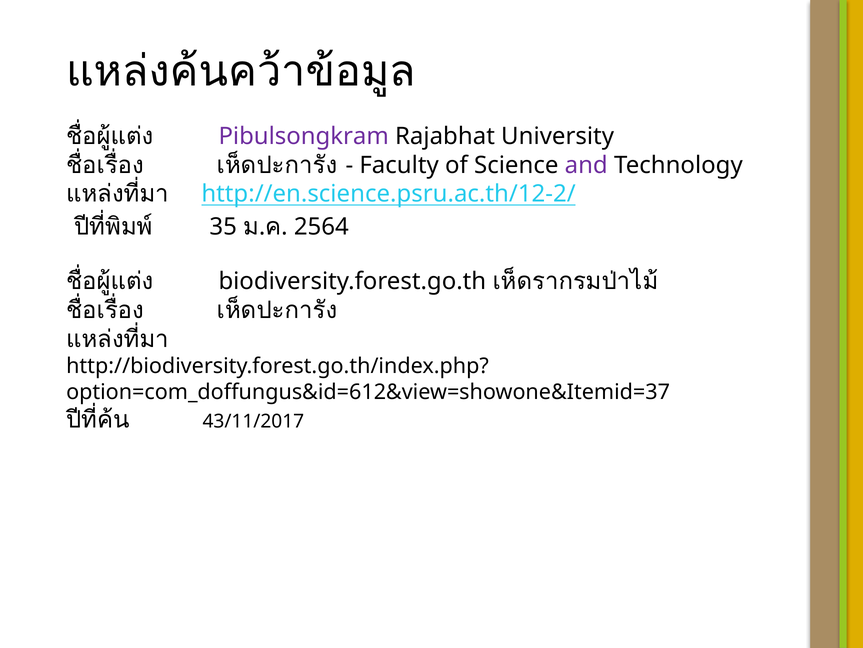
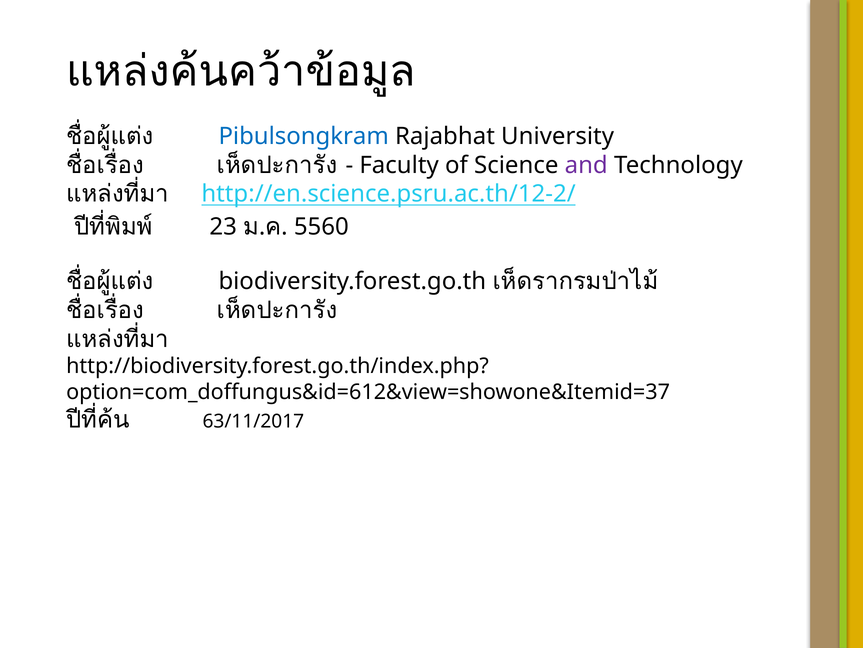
Pibulsongkram colour: purple -> blue (304, 136)
35: 35 -> 23 (223, 227)
2564: 2564 -> 5560 (321, 227)
43/11/2017: 43/11/2017 -> 63/11/2017 (253, 421)
